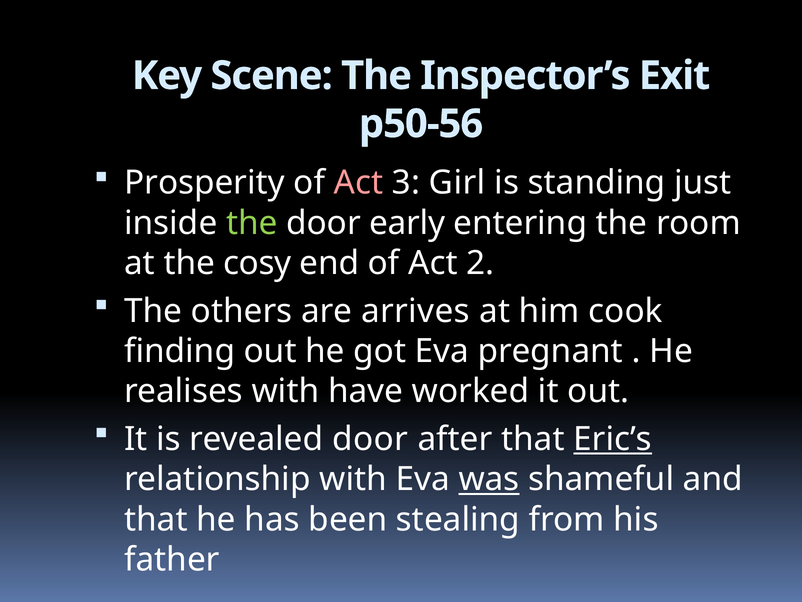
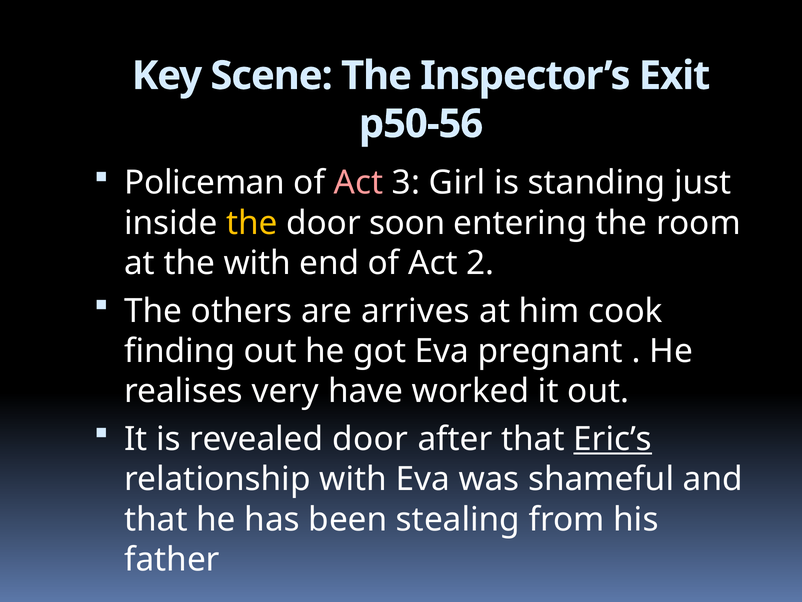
Prosperity: Prosperity -> Policeman (205, 183)
the colour: light green -> yellow (252, 223)
early: early -> soon (407, 223)
the cosy: cosy -> with (257, 263)
realises with: with -> very (285, 391)
was underline: present -> none (489, 479)
